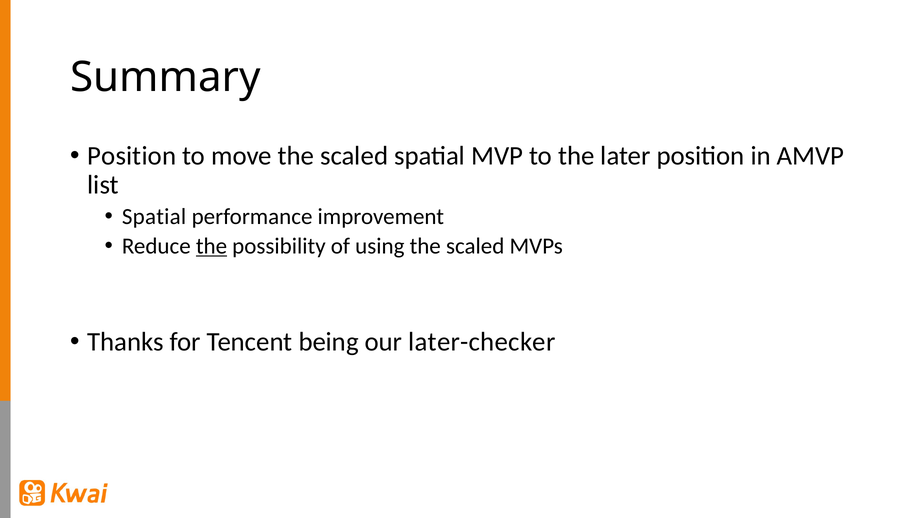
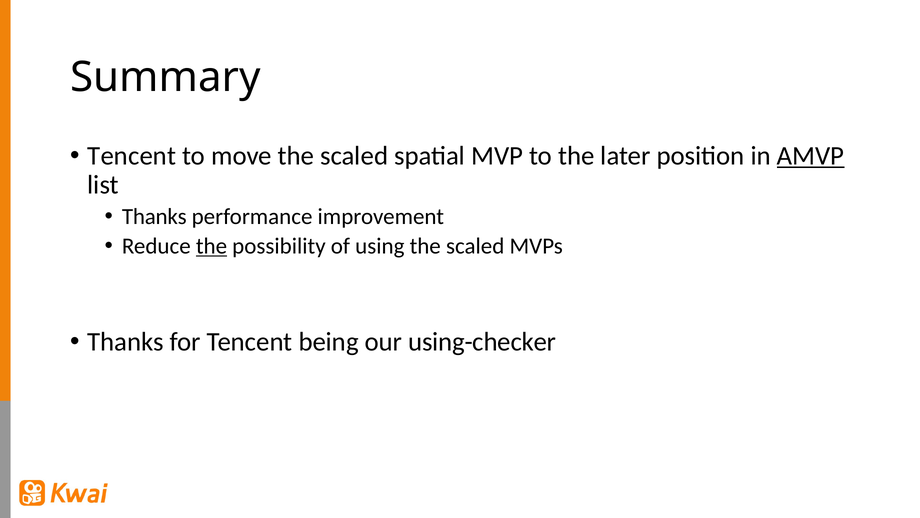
Position: Position -> Tencent (132, 156)
AMVP underline: none -> present (811, 156)
Spatial: Spatial -> Thanks (154, 216)
later-checker: later-checker -> using-checker (482, 342)
